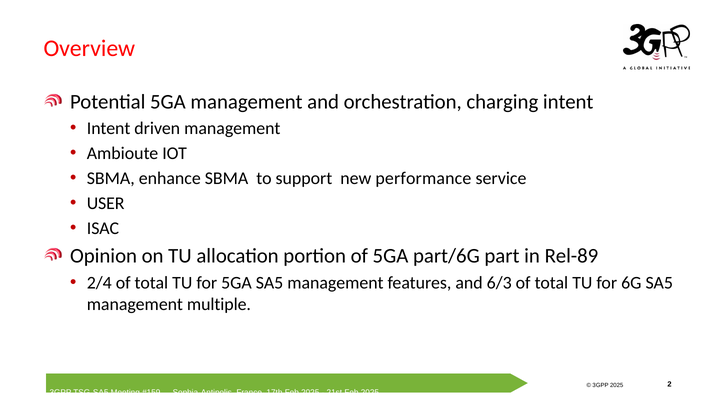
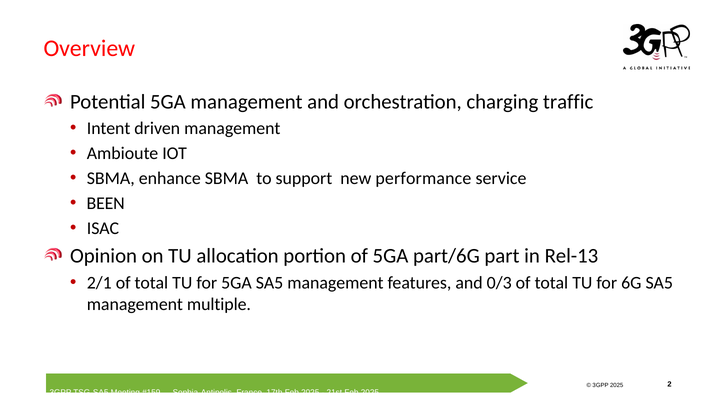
charging intent: intent -> traffic (568, 102)
USER: USER -> BEEN (106, 203)
Rel-89: Rel-89 -> Rel-13 (571, 256)
2/4: 2/4 -> 2/1 (99, 282)
6/3: 6/3 -> 0/3 (499, 282)
